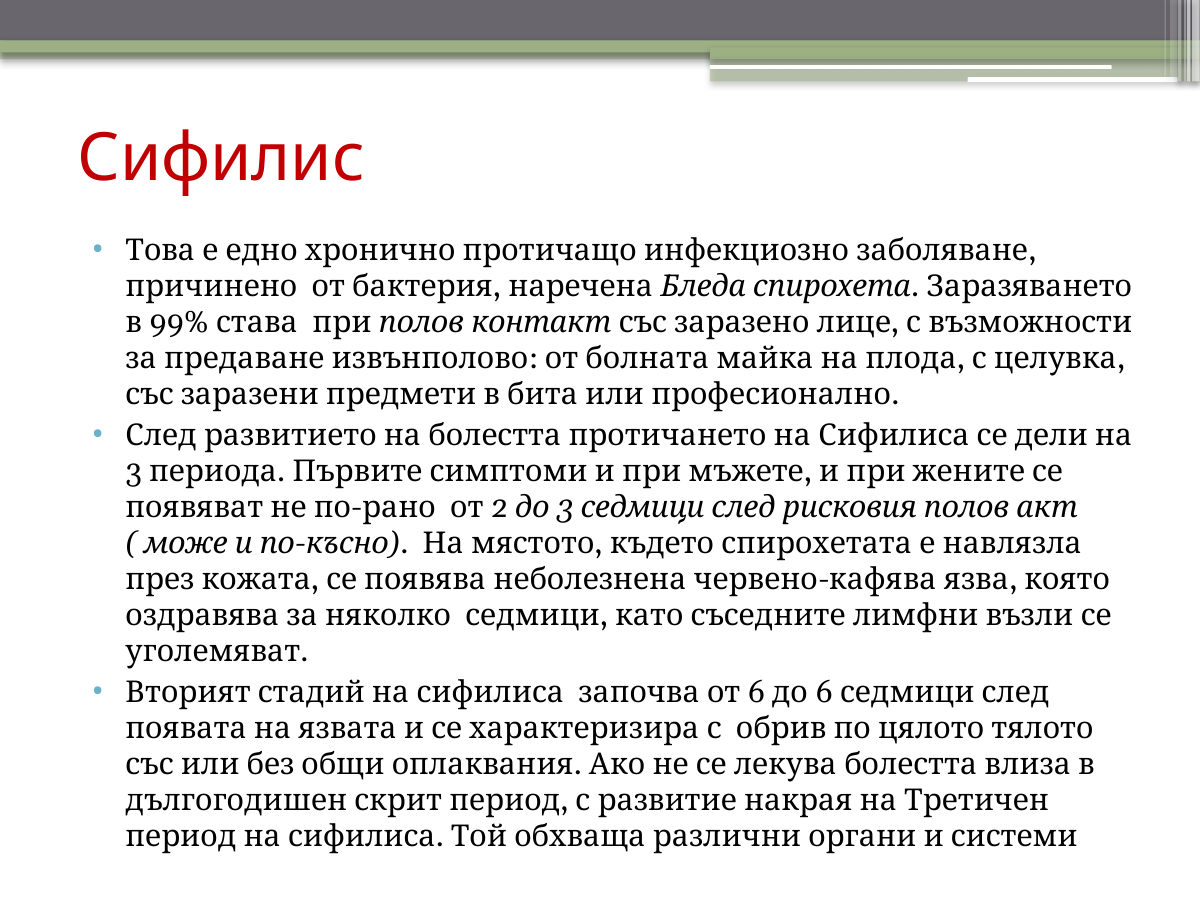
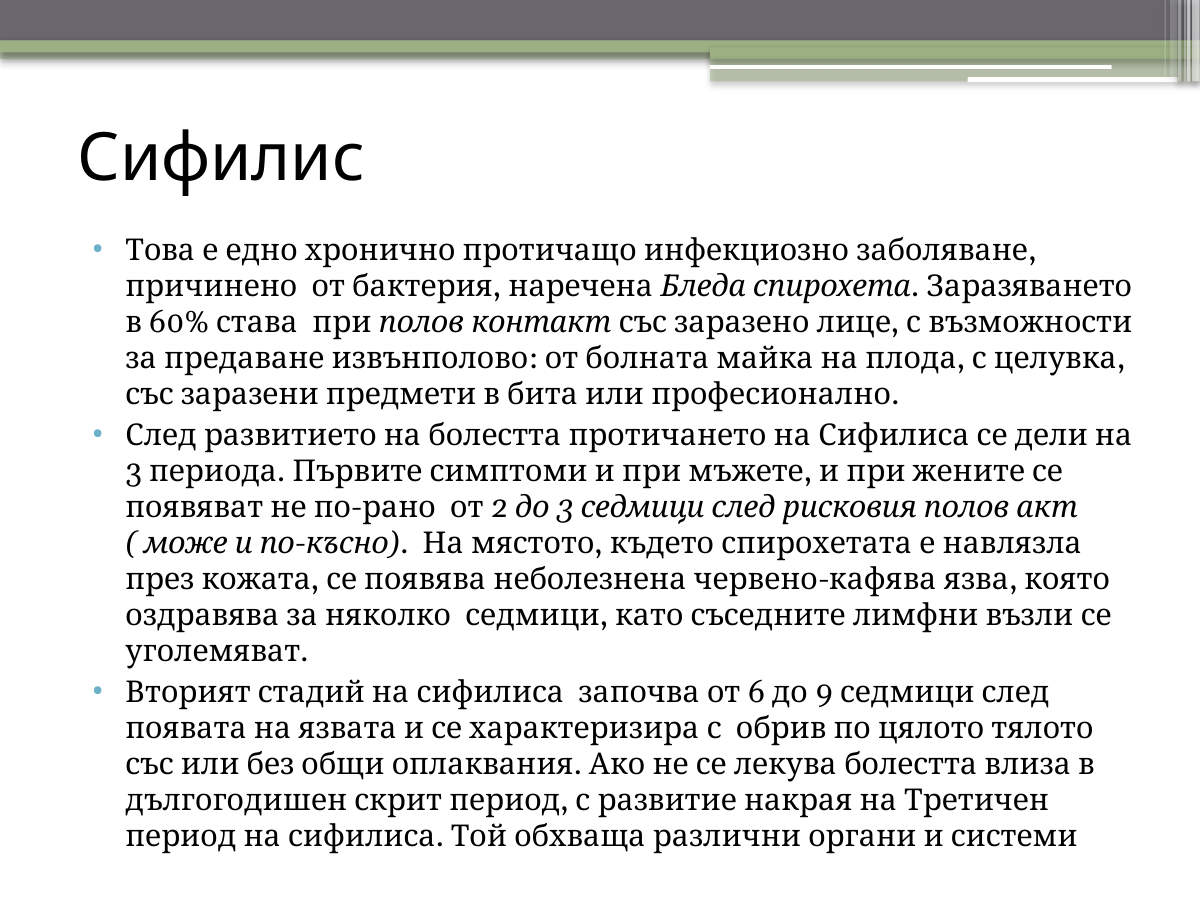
Сифилис colour: red -> black (221, 159)
99%: 99% -> 60% (179, 323)
6 6: 6 -> 9 (824, 693)
